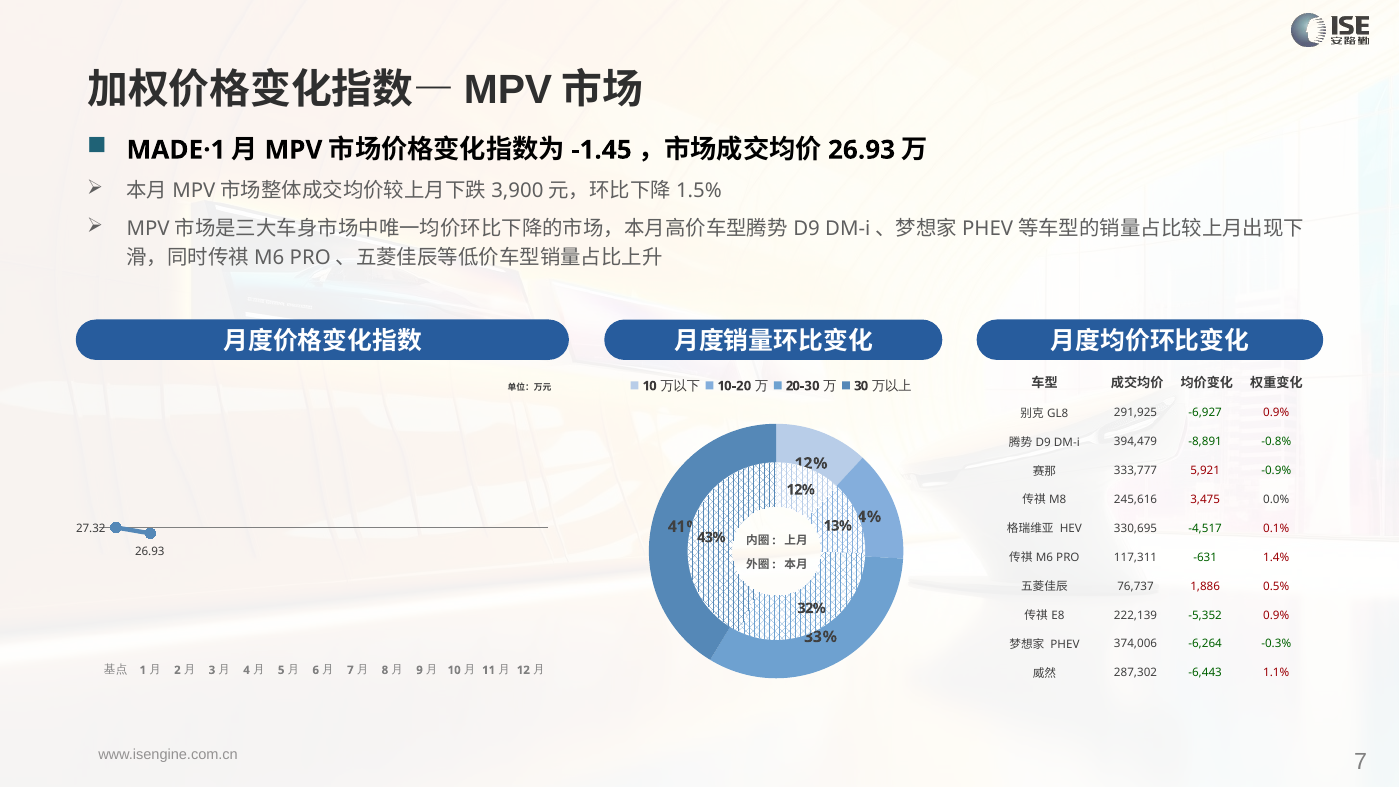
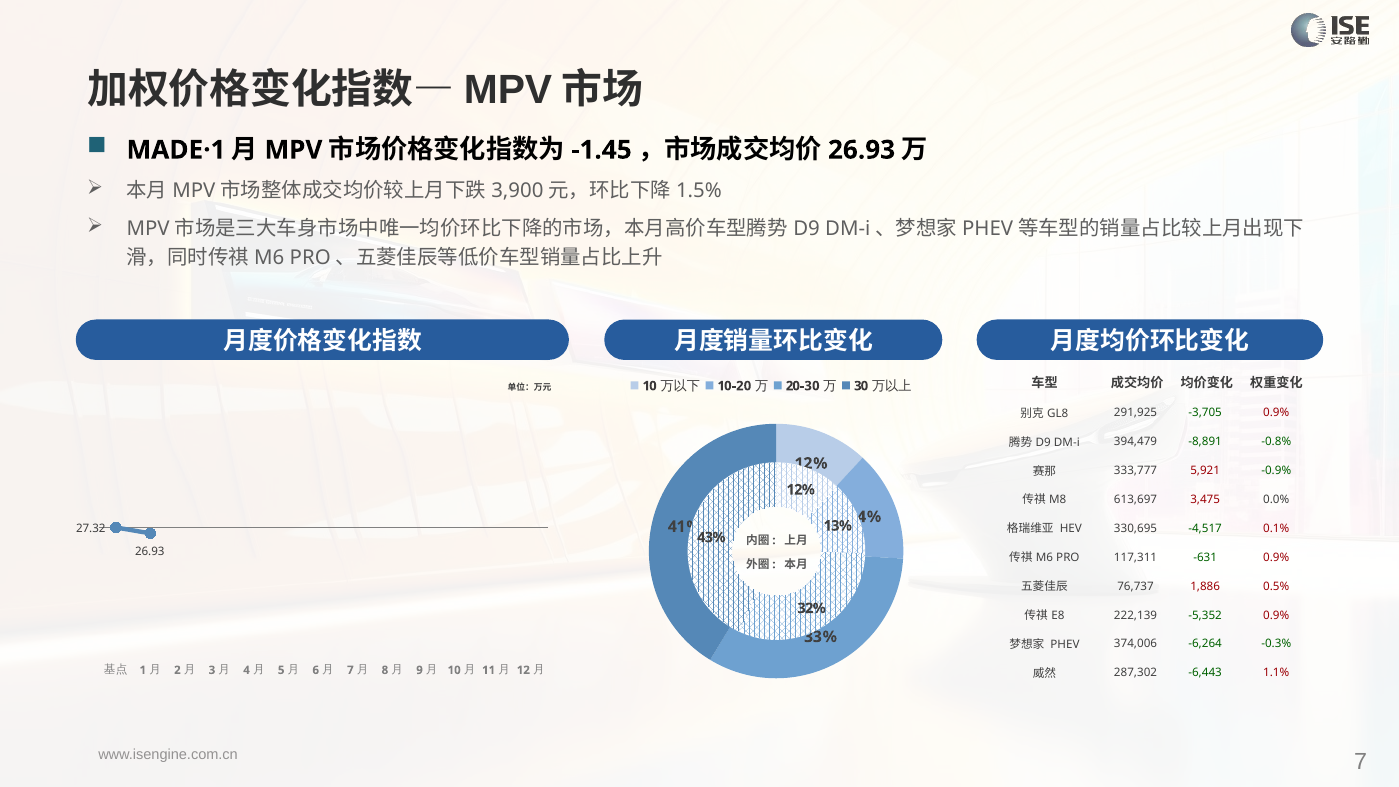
-6,927: -6,927 -> -3,705 (1205, 413)
245,616: 245,616 -> 613,697 (1136, 499)
-631 1.4%: 1.4% -> 0.9% (1276, 557)
